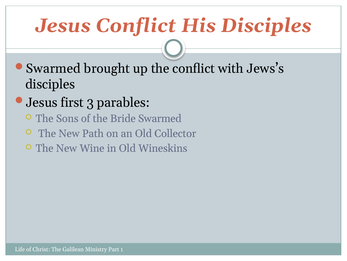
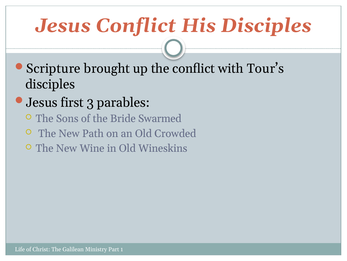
Swarmed: Swarmed -> Scripture (53, 68)
Jews’s: Jews’s -> Tour’s (265, 68)
Collector: Collector -> Crowded (175, 133)
